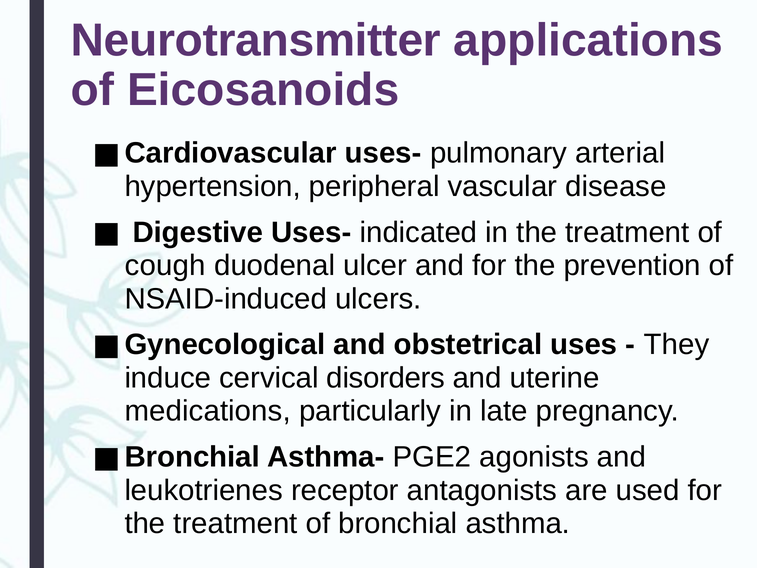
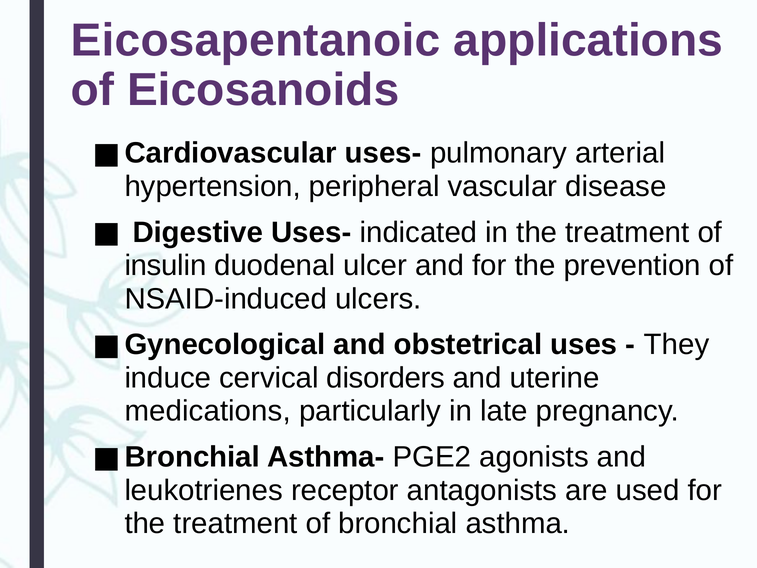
Neurotransmitter: Neurotransmitter -> Eicosapentanoic (256, 41)
cough: cough -> insulin (165, 265)
